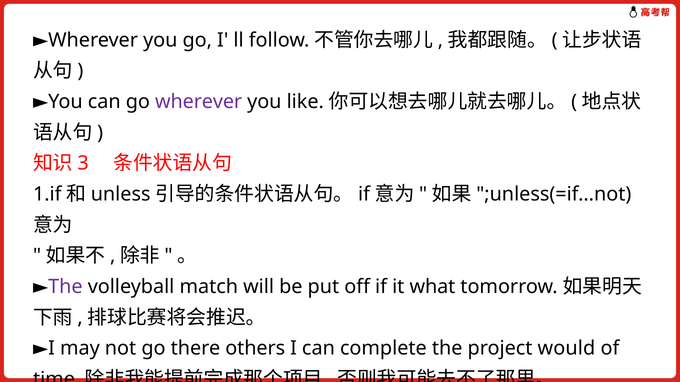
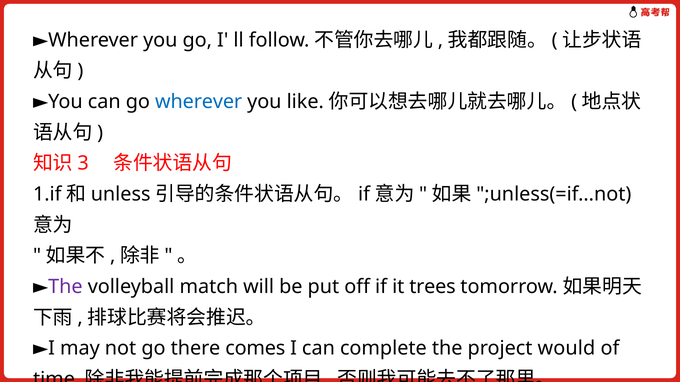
wherever colour: purple -> blue (199, 102)
what: what -> trees (432, 287)
others: others -> comes (255, 349)
